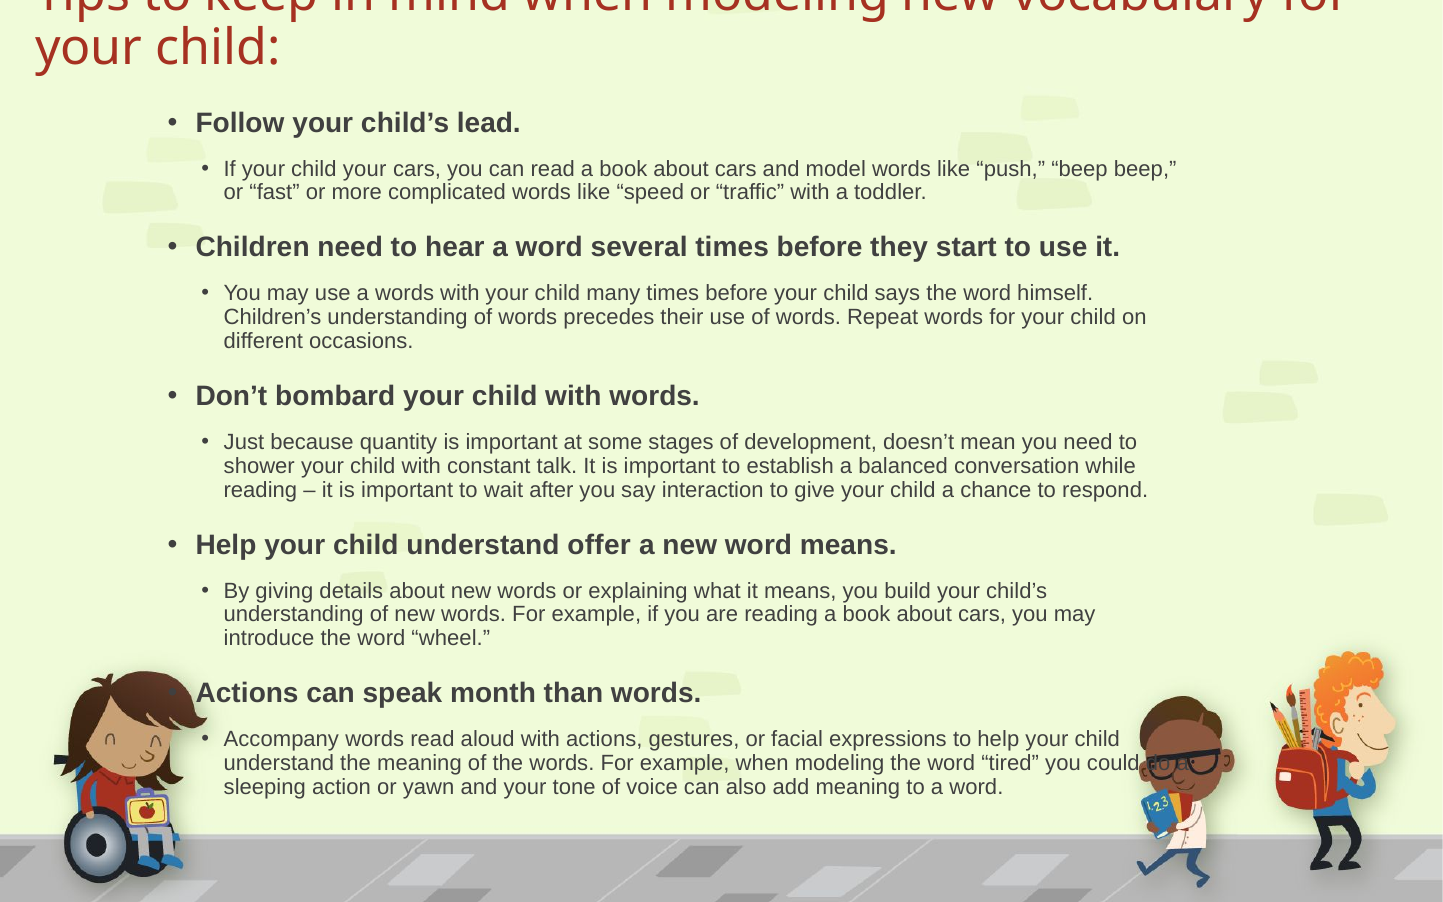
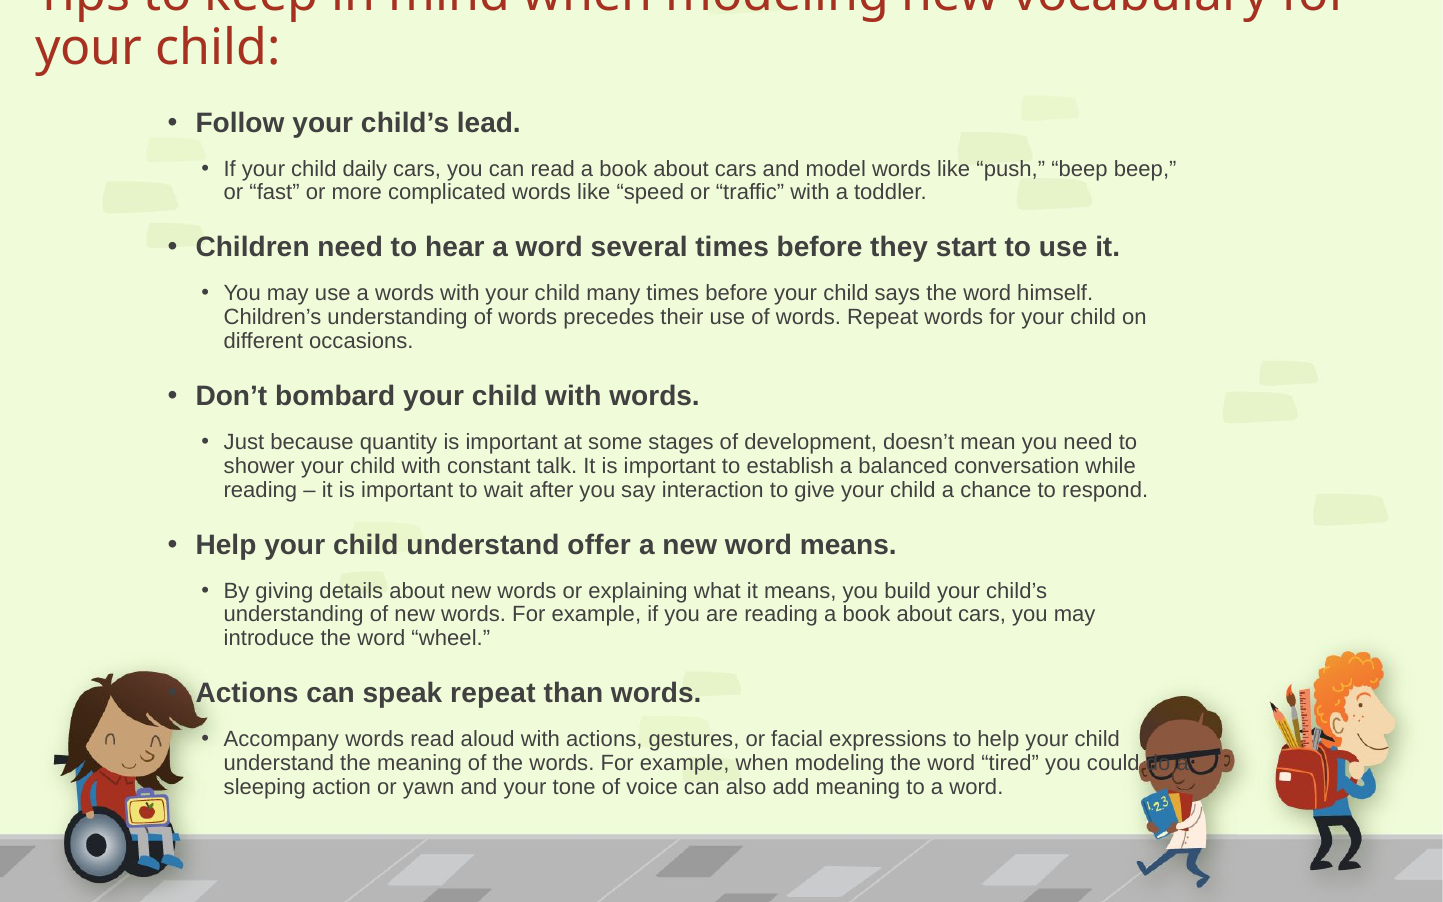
child your: your -> daily (365, 169)
speak month: month -> repeat (493, 693)
